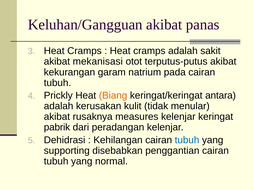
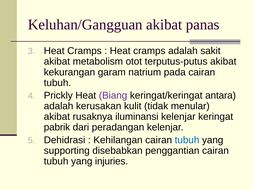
mekanisasi: mekanisasi -> metabolism (98, 61)
Biang colour: orange -> purple (113, 95)
measures: measures -> iluminansi (137, 117)
normal: normal -> injuries (112, 161)
